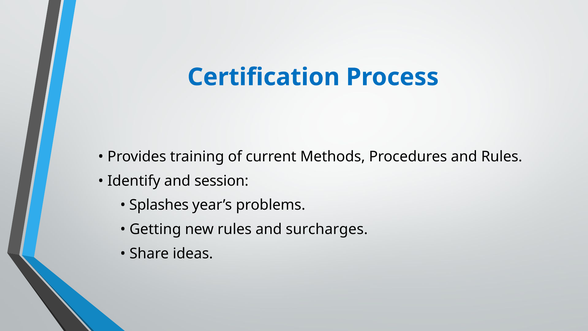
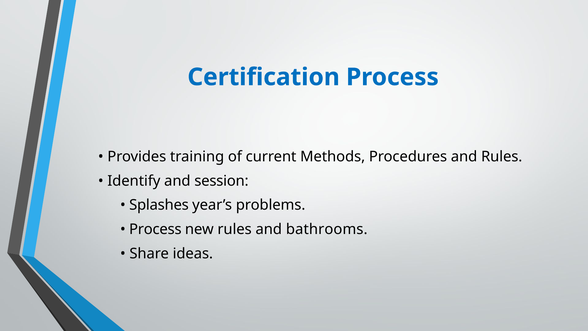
Getting: Getting -> Process (155, 229)
surcharges: surcharges -> bathrooms (327, 229)
